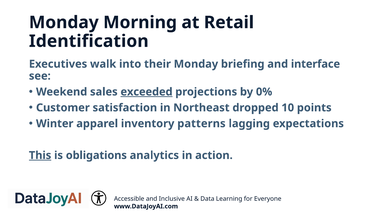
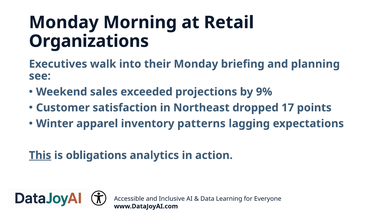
Identification: Identification -> Organizations (89, 41)
interface: interface -> planning (315, 64)
exceeded underline: present -> none (146, 92)
0%: 0% -> 9% (264, 92)
10: 10 -> 17 (288, 108)
